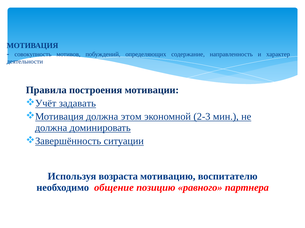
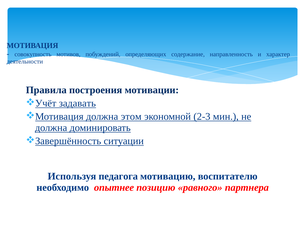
возраста: возраста -> педагога (118, 177)
общение: общение -> опытнее (114, 188)
